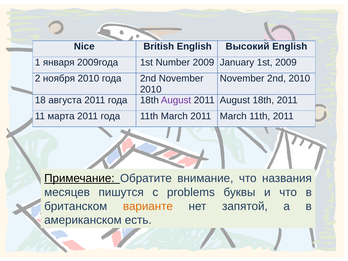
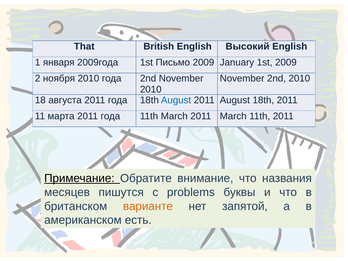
Nice: Nice -> That (84, 46)
Number: Number -> Письмо (173, 62)
August colour: purple -> blue (176, 100)
